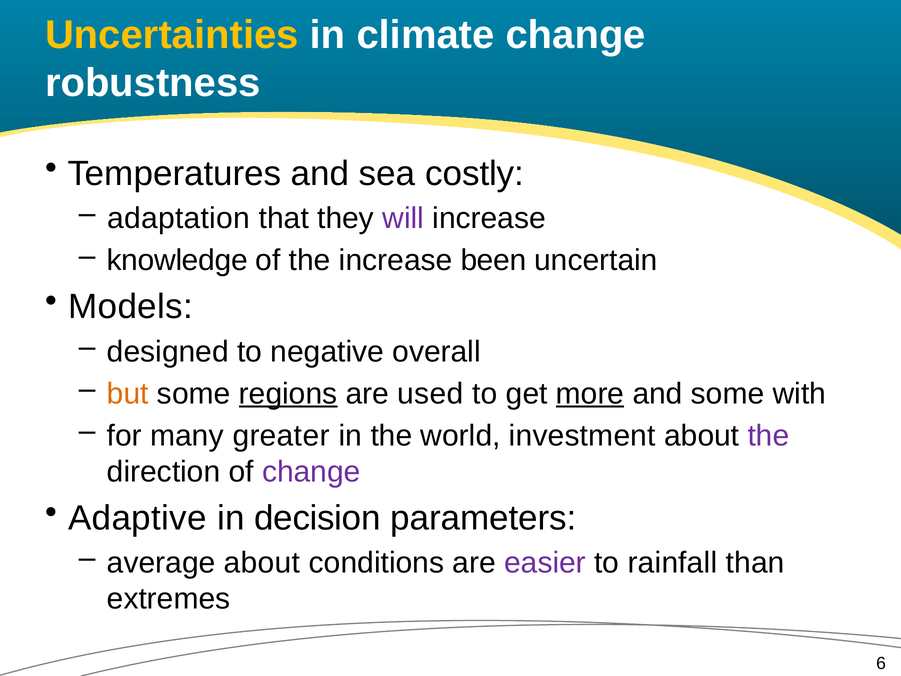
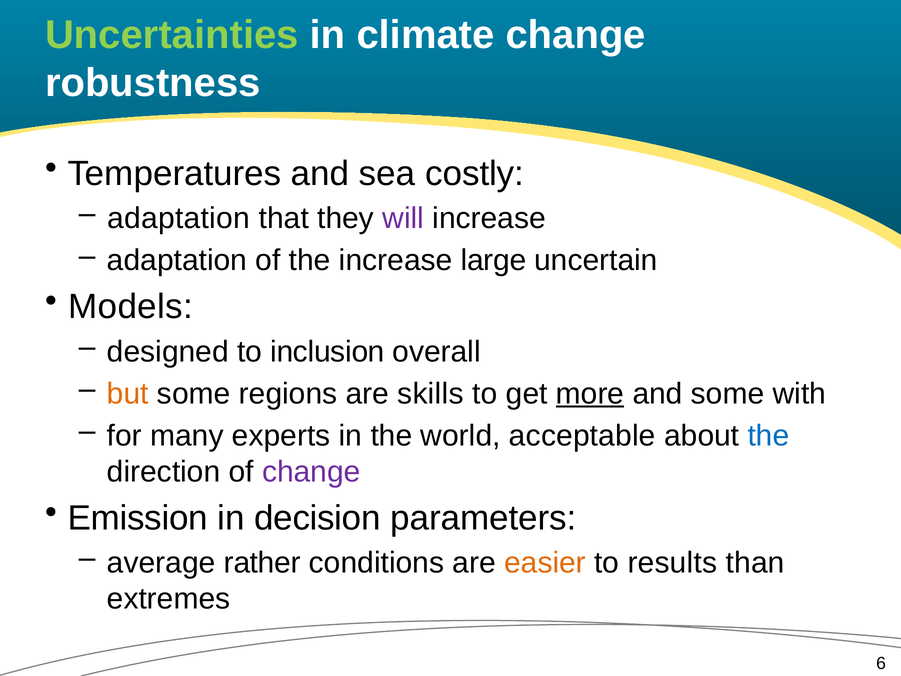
Uncertainties colour: yellow -> light green (172, 35)
knowledge: knowledge -> adaptation (177, 260)
been: been -> large (493, 260)
negative: negative -> inclusion (327, 352)
regions underline: present -> none (288, 394)
used: used -> skills (431, 394)
greater: greater -> experts (281, 436)
investment: investment -> acceptable (582, 436)
the colour: purple -> blue (768, 436)
Adaptive: Adaptive -> Emission (138, 518)
average about: about -> rather (262, 563)
easier colour: purple -> orange (545, 563)
rainfall: rainfall -> results (672, 563)
